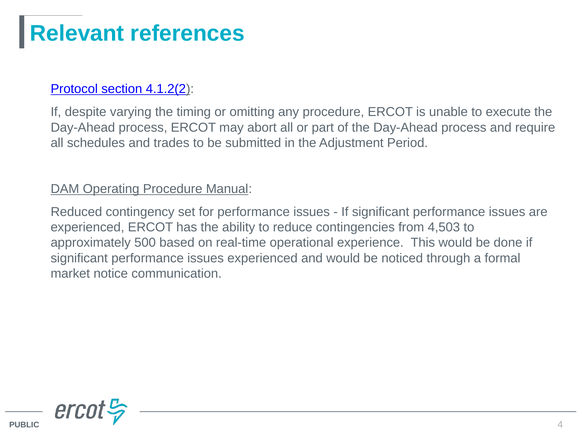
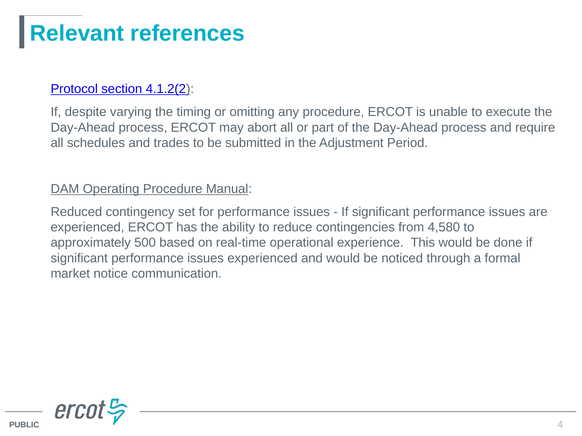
4,503: 4,503 -> 4,580 (444, 228)
